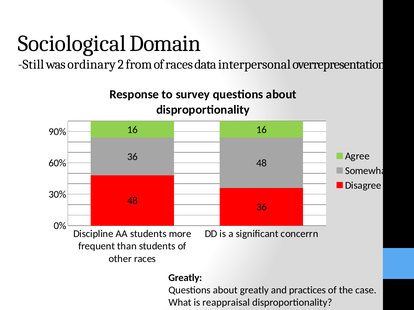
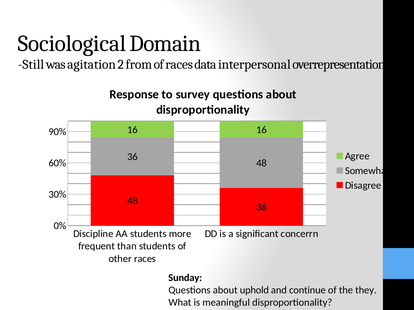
ordinary: ordinary -> agitation (92, 65)
Greatly: Greatly -> Sunday (185, 278)
about greatly: greatly -> uphold (254, 290)
practices: practices -> continue (307, 290)
case: case -> they (366, 290)
reappraisal: reappraisal -> meaningful (226, 303)
